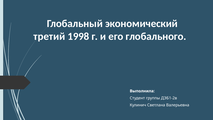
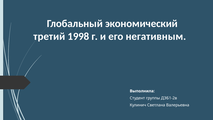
глобального: глобального -> негативным (156, 36)
